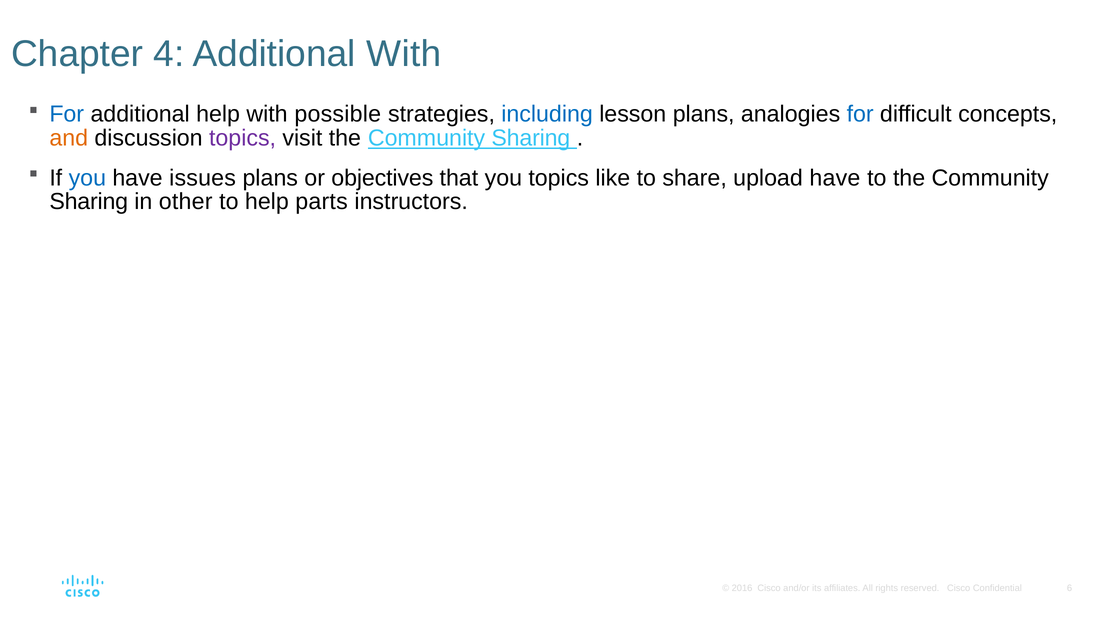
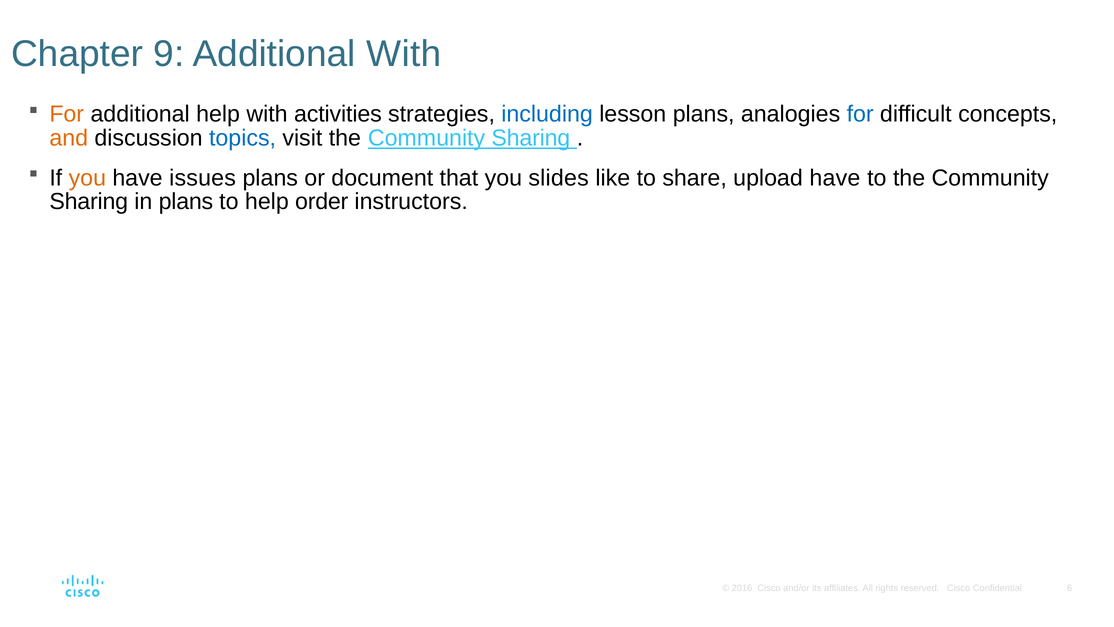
4: 4 -> 9 (169, 54)
For colour: blue -> orange (67, 114)
possible: possible -> activities (338, 114)
topics colour: purple -> blue (243, 138)
you colour: blue -> orange (87, 178)
objectives: objectives -> document (382, 178)
you topics: topics -> slides (559, 178)
in other: other -> plans (186, 202)
parts: parts -> order (322, 202)
